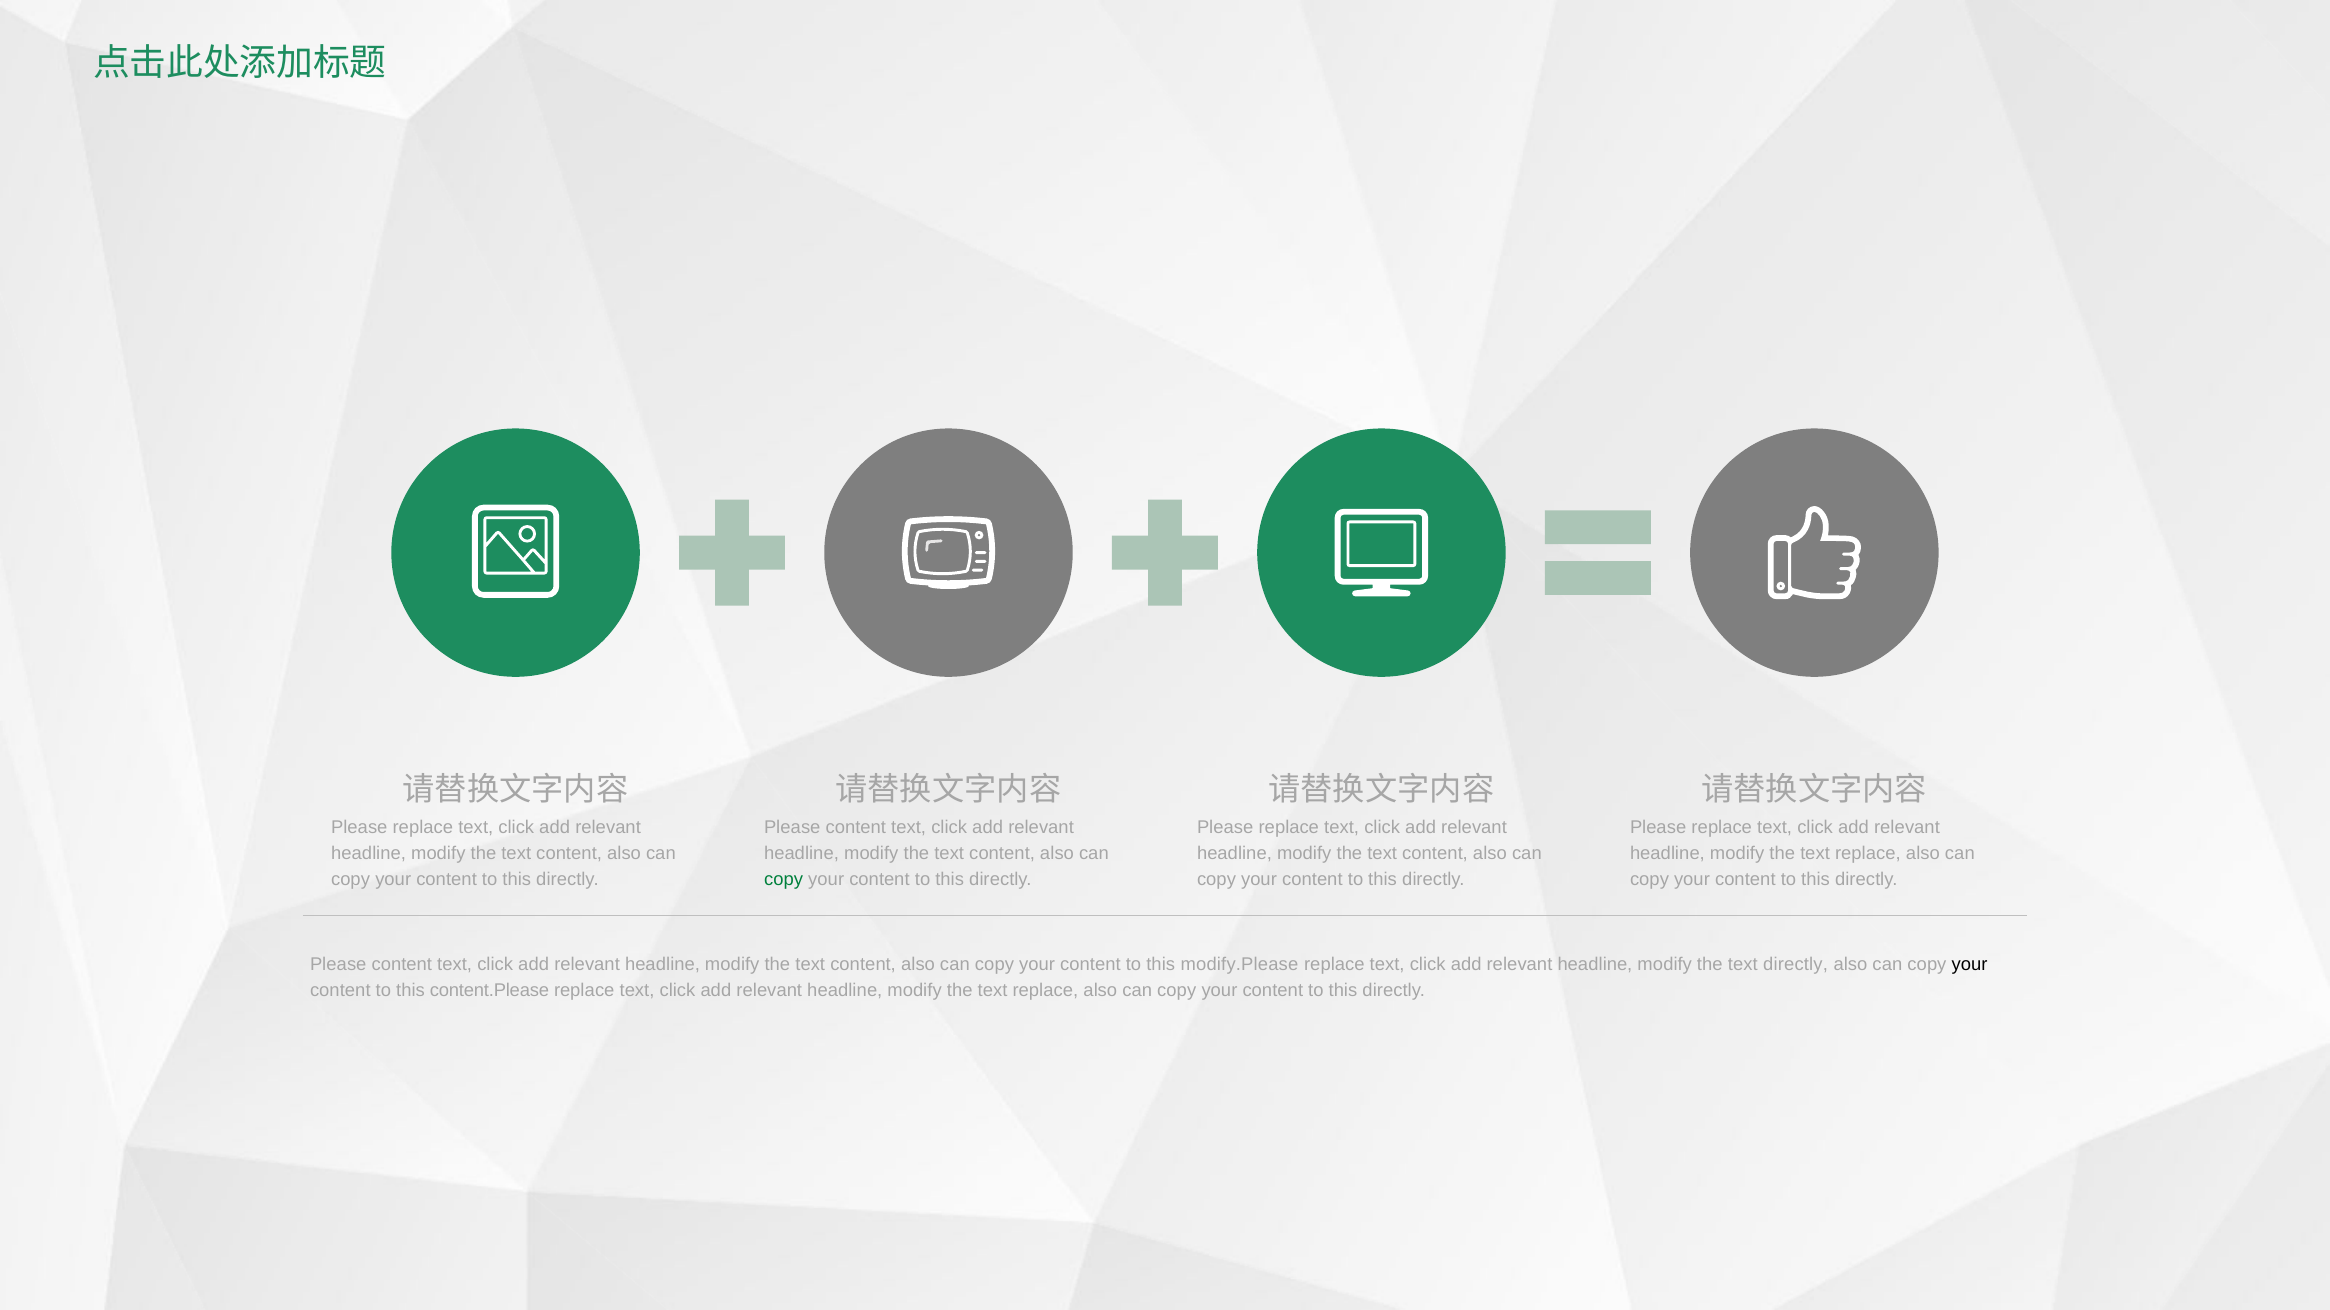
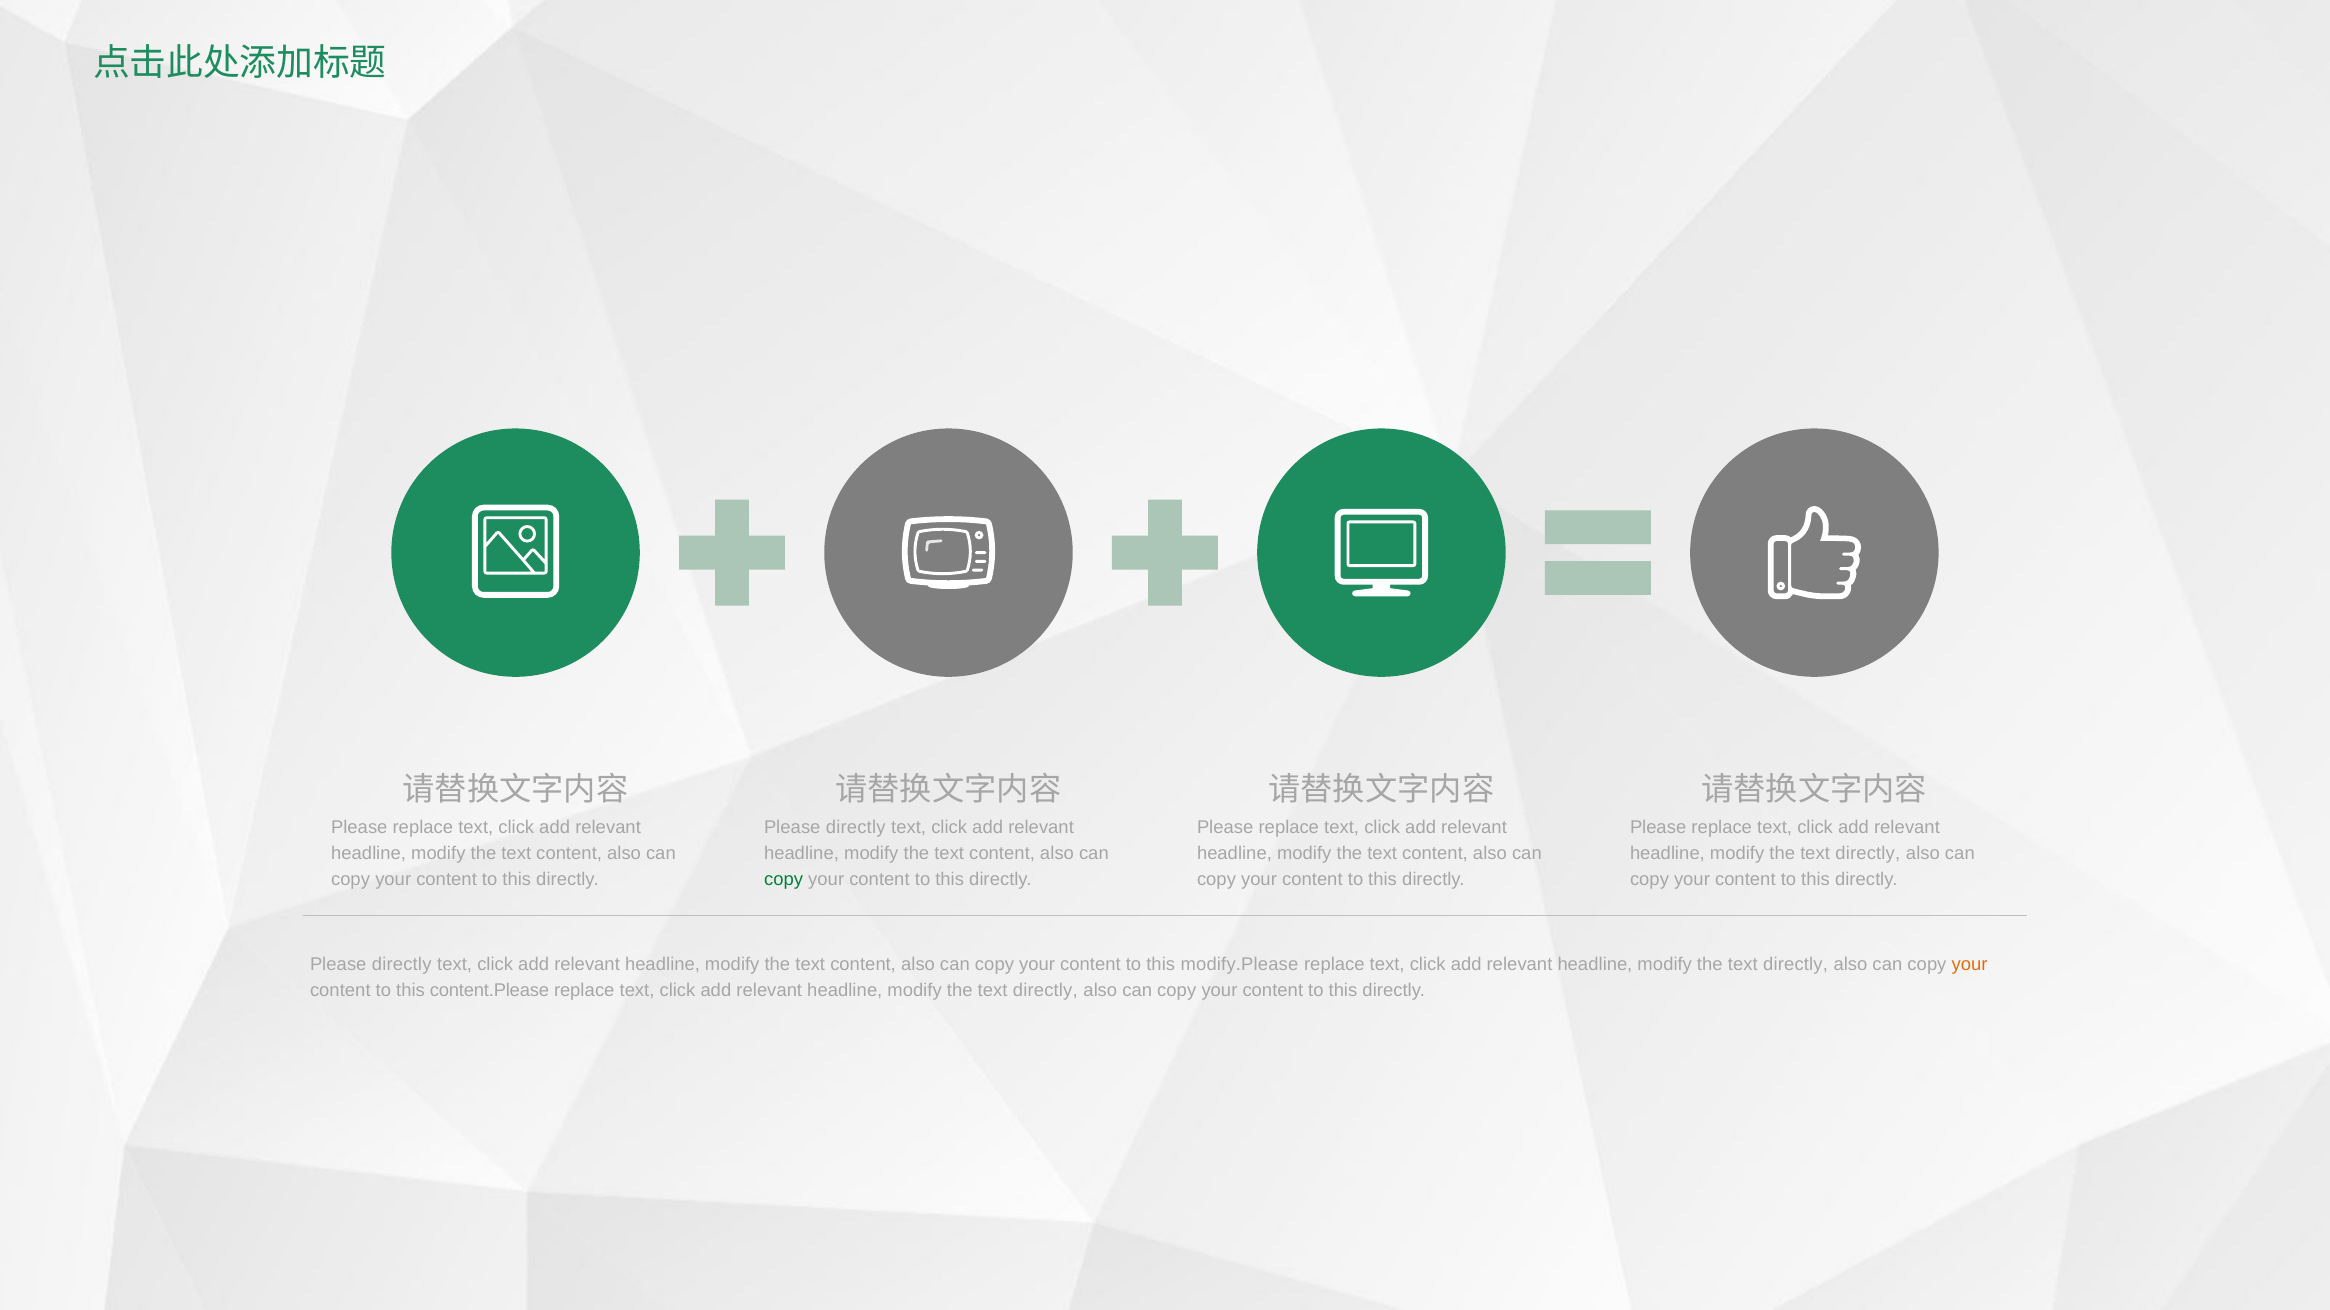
content: content -> directly (856, 827)
replace: replace -> directly (1868, 854)
content: content -> directly (402, 965)
your colour: black -> orange (1969, 965)
replace: replace -> directly (1045, 991)
